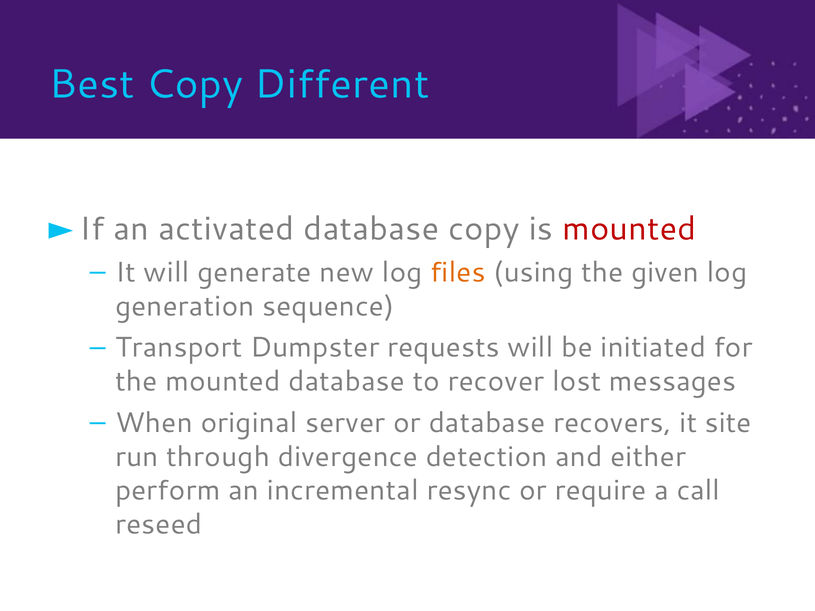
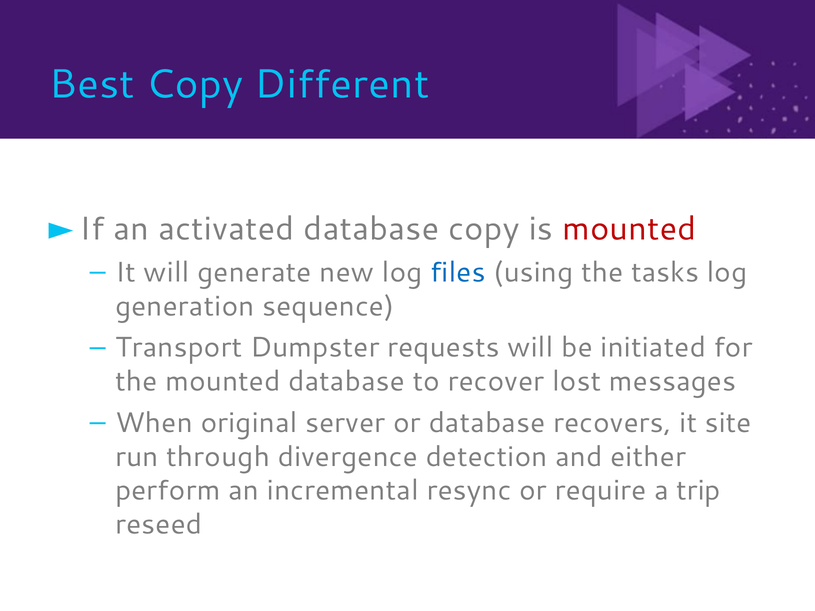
files colour: orange -> blue (458, 273)
given: given -> tasks (665, 273)
call: call -> trip (699, 491)
